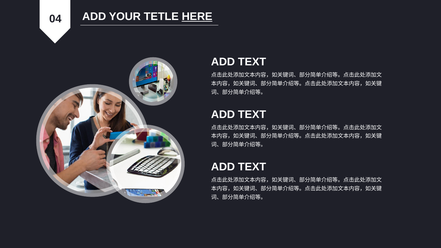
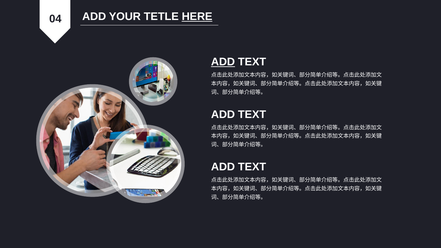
ADD underline: none -> present (223, 62)
